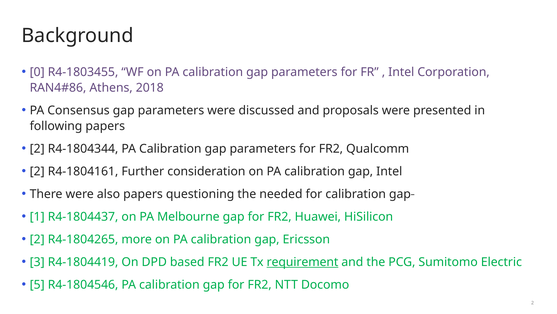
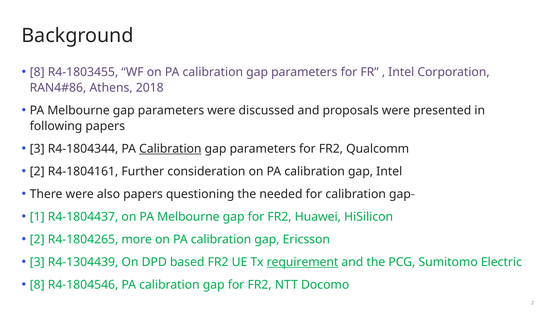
0: 0 -> 8 (37, 72)
Consensus: Consensus -> Melbourne (79, 110)
2: 2 -> 3 (37, 149)
Calibration underline: none -> present (170, 149)
R4-1804419: R4-1804419 -> R4-1304439 (83, 262)
5: 5 -> 8 (37, 284)
